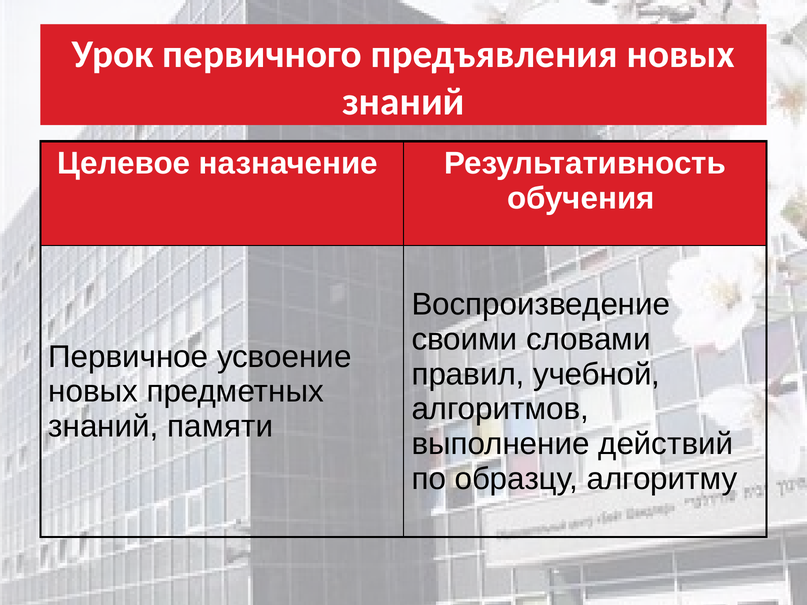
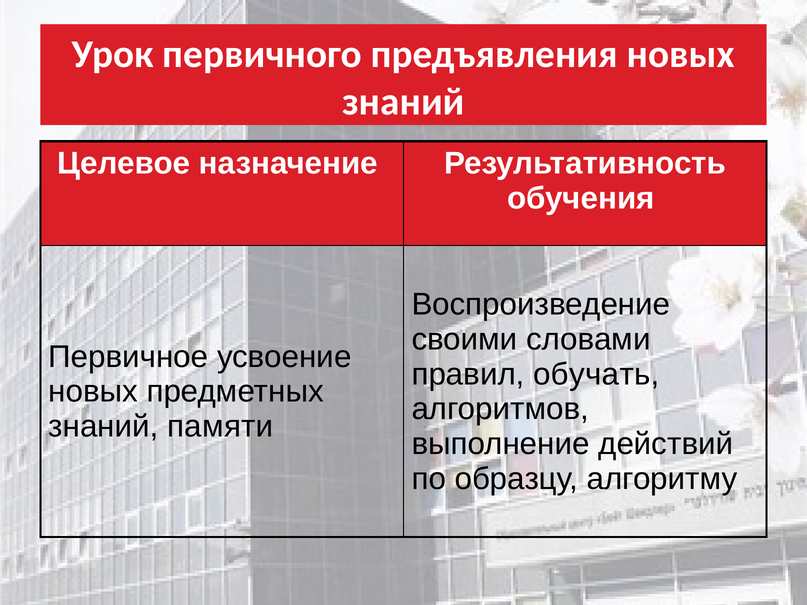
учебной: учебной -> обучать (596, 374)
